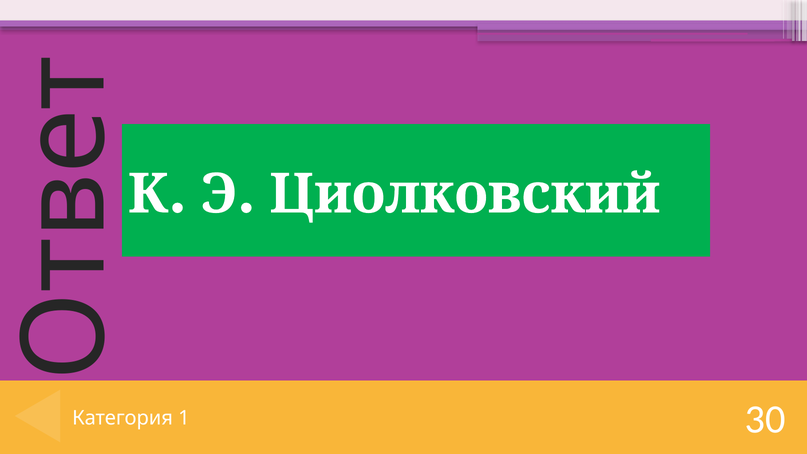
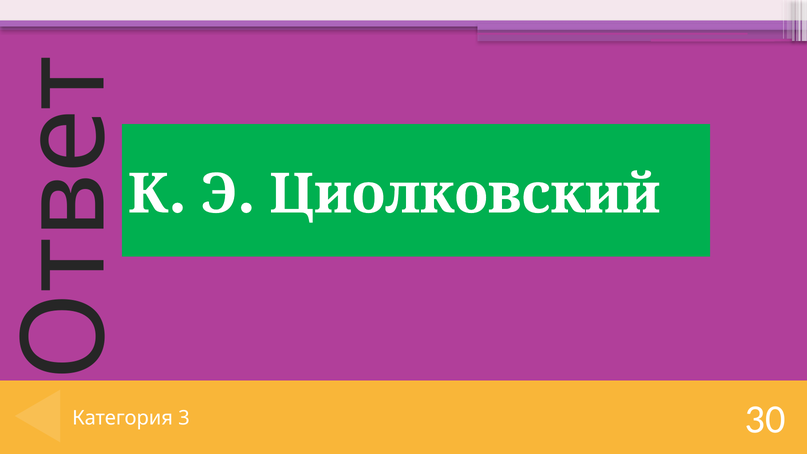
1: 1 -> 3 (184, 418)
